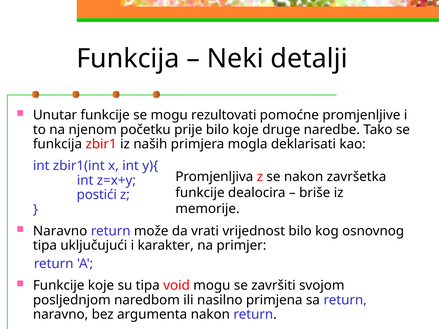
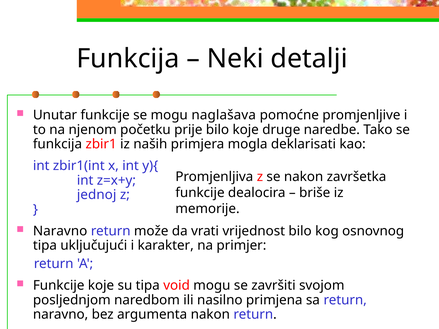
rezultovati: rezultovati -> naglašava (224, 115)
postići: postići -> jednoj (97, 195)
